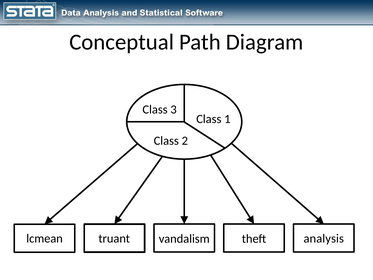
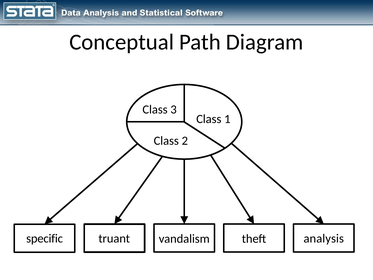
lcmean: lcmean -> specific (45, 238)
